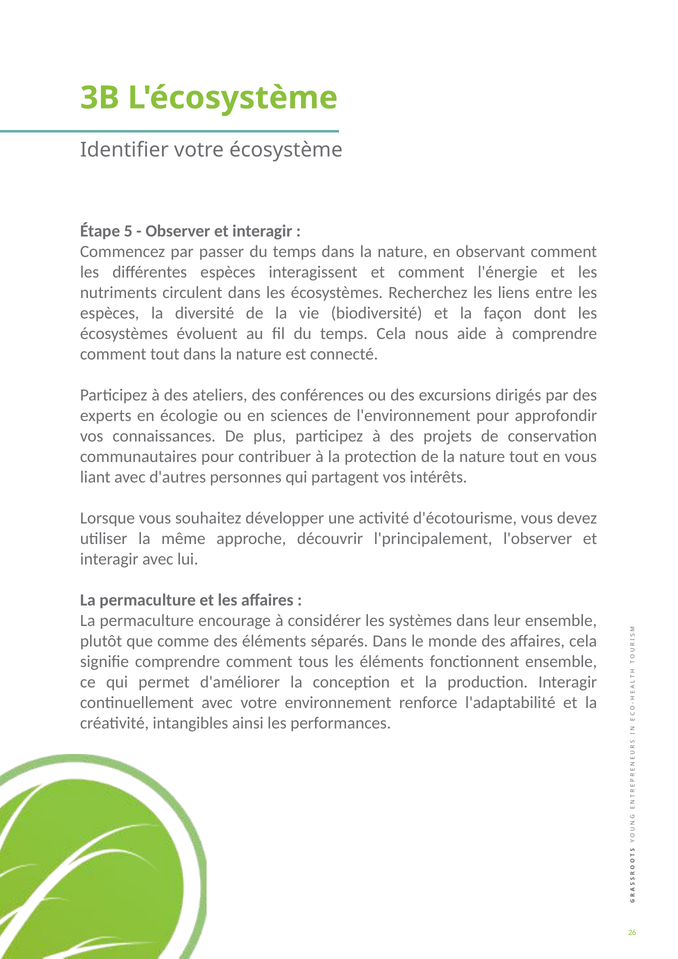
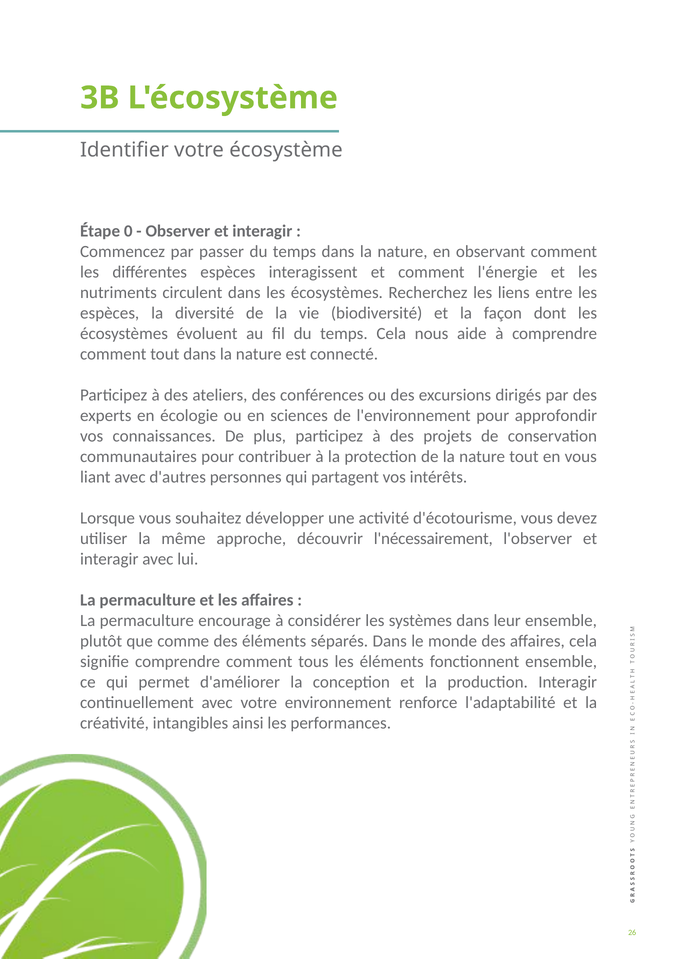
5: 5 -> 0 (128, 231)
l'principalement: l'principalement -> l'nécessairement (433, 539)
